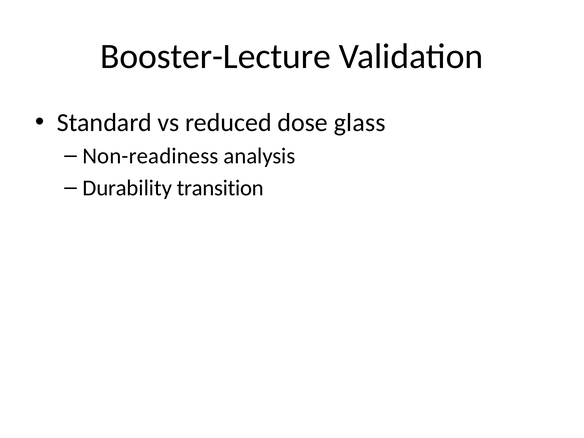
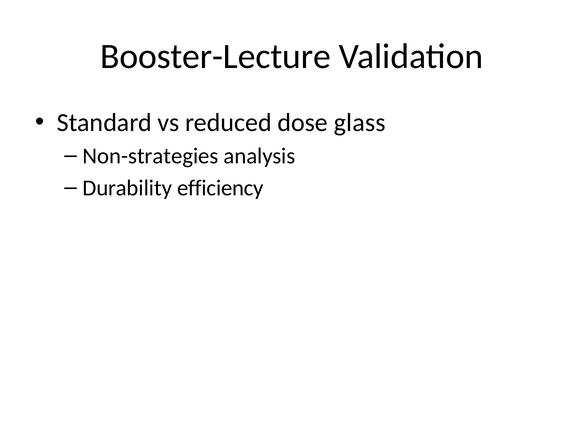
Non-readiness: Non-readiness -> Non-strategies (151, 156)
transition: transition -> efficiency (220, 188)
